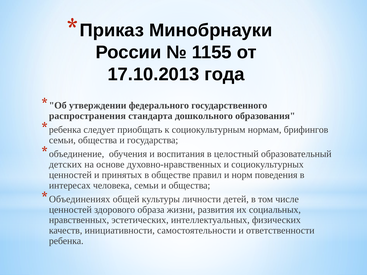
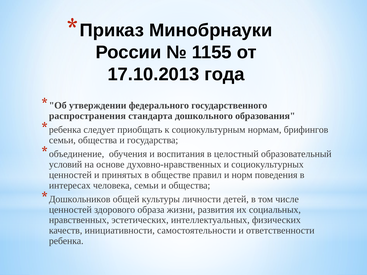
детских: детских -> условий (66, 165)
Объединениях: Объединениях -> Дошкольников (80, 199)
